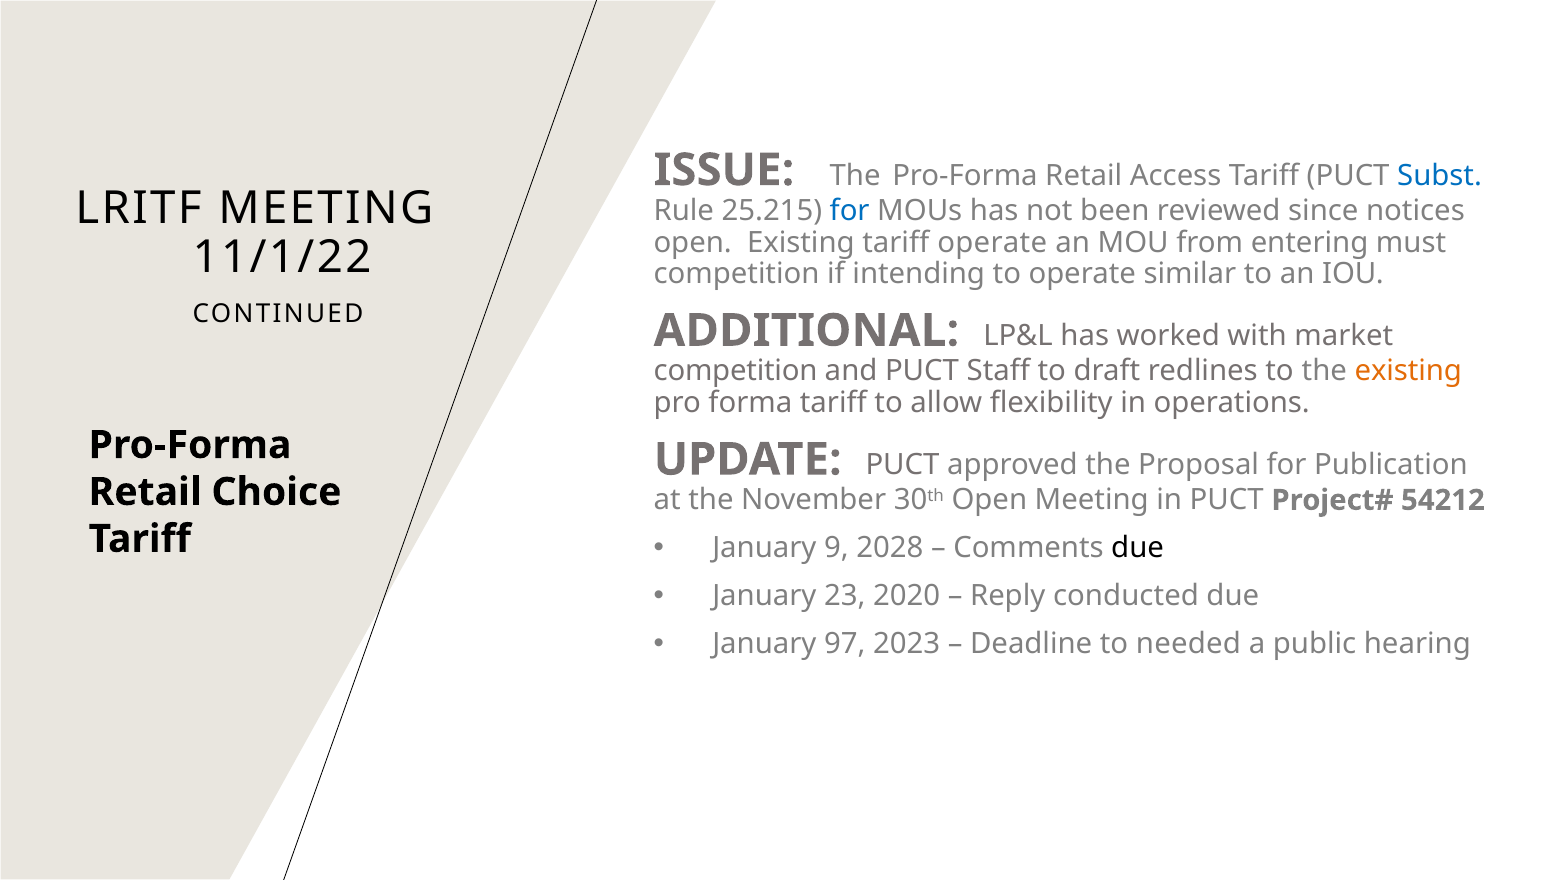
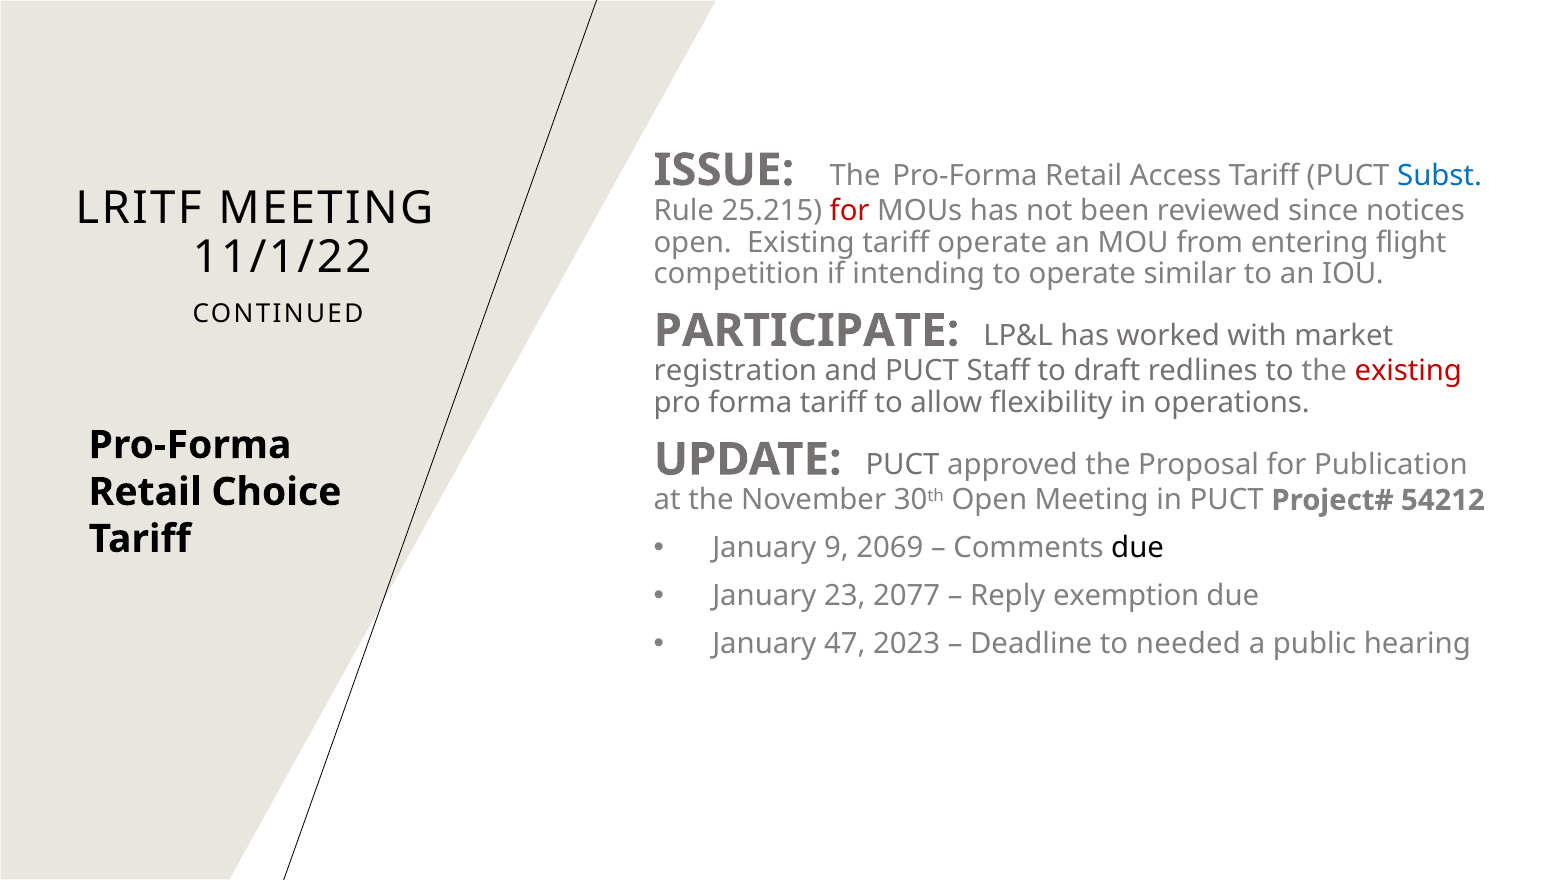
for colour: blue -> red (850, 211)
must: must -> flight (1411, 242)
ADDITIONAL: ADDITIONAL -> PARTICIPATE (807, 331)
competition: competition -> registration (735, 371)
existing colour: orange -> red (1408, 371)
2028: 2028 -> 2069 (890, 548)
2020: 2020 -> 2077 (907, 596)
conducted: conducted -> exemption (1126, 596)
97: 97 -> 47 (845, 644)
